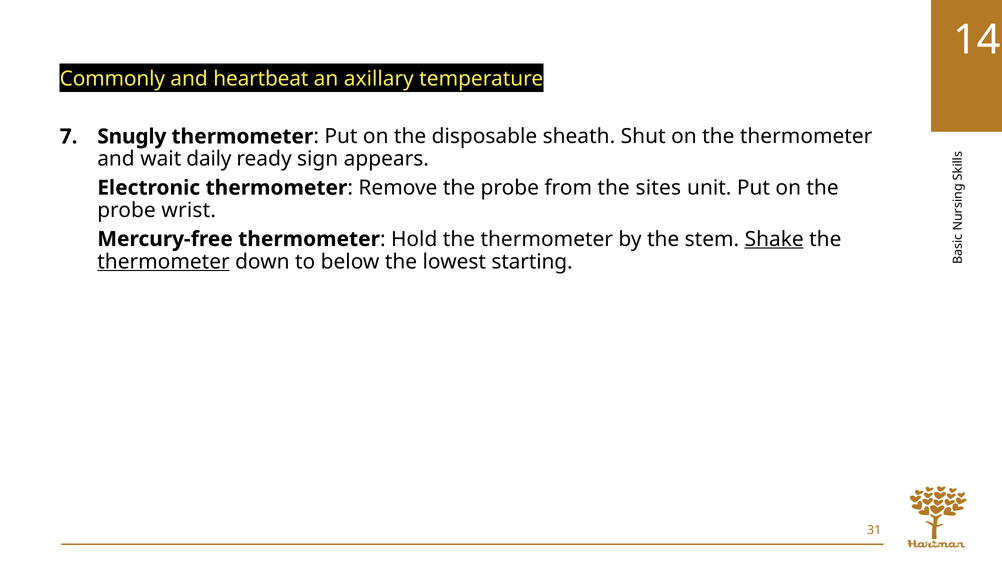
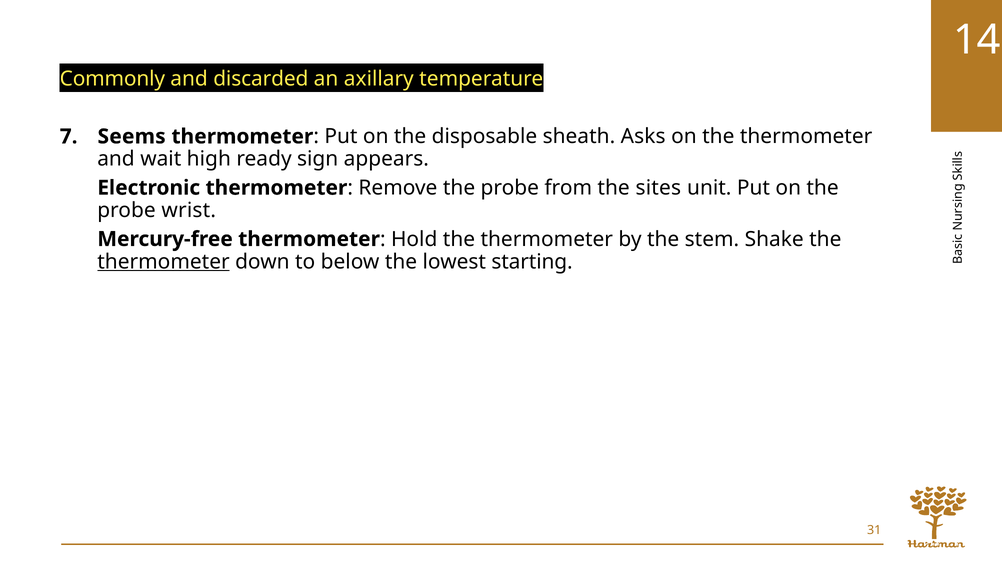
heartbeat: heartbeat -> discarded (261, 79)
Snugly: Snugly -> Seems (132, 137)
Shut: Shut -> Asks (643, 137)
daily: daily -> high (209, 159)
Shake underline: present -> none (774, 239)
